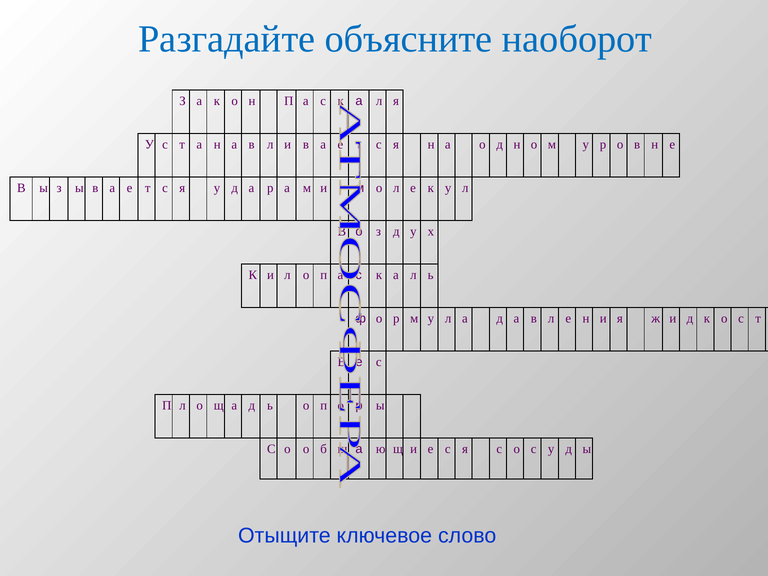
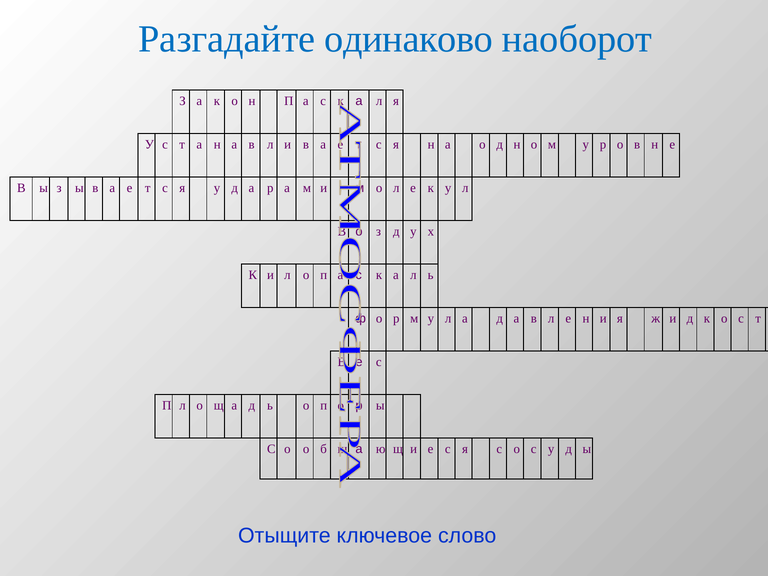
объясните: объясните -> одинаково (409, 39)
